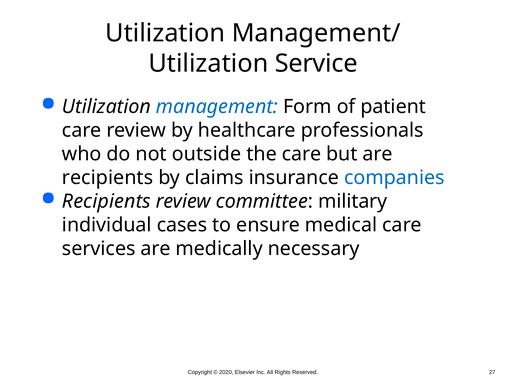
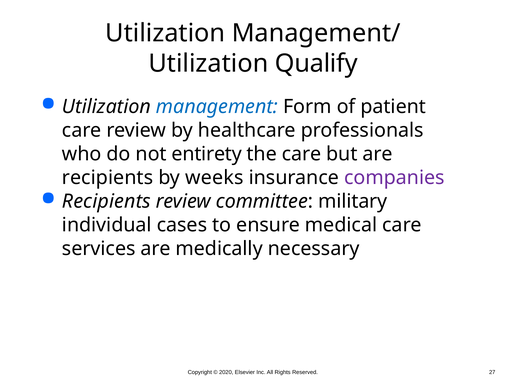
Service: Service -> Qualify (316, 63)
outside: outside -> entirety (207, 154)
claims: claims -> weeks (214, 177)
companies colour: blue -> purple (394, 177)
